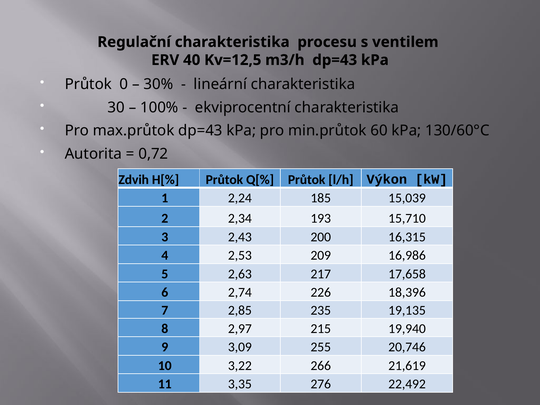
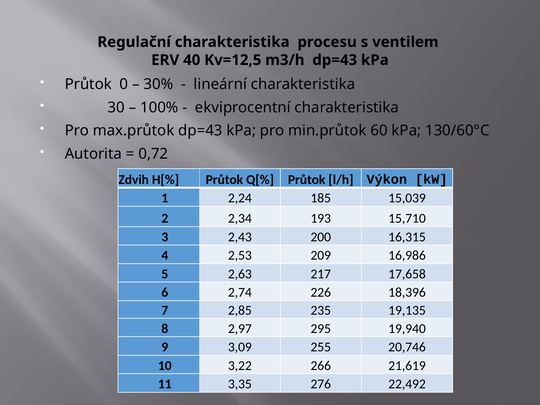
215: 215 -> 295 (321, 329)
